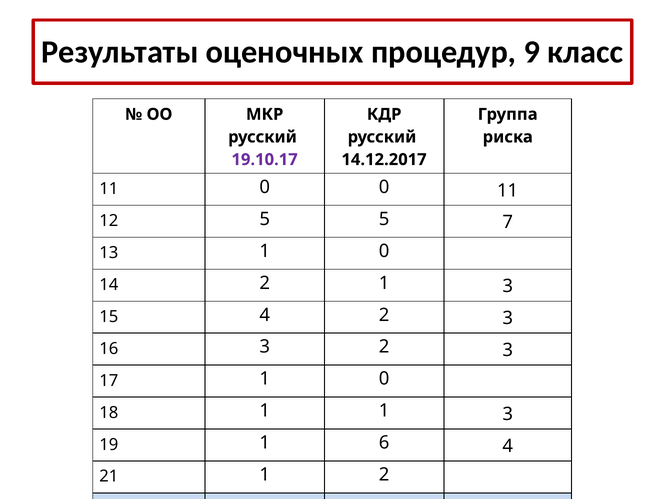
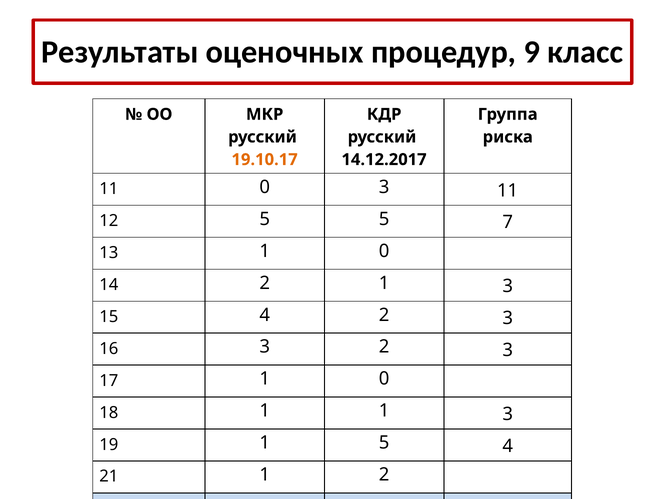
19.10.17 colour: purple -> orange (265, 160)
0 0: 0 -> 3 (384, 187)
1 6: 6 -> 5 (384, 443)
